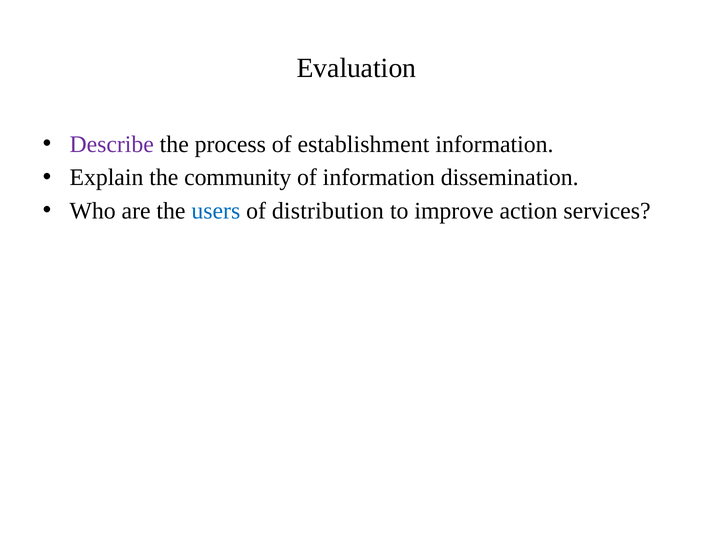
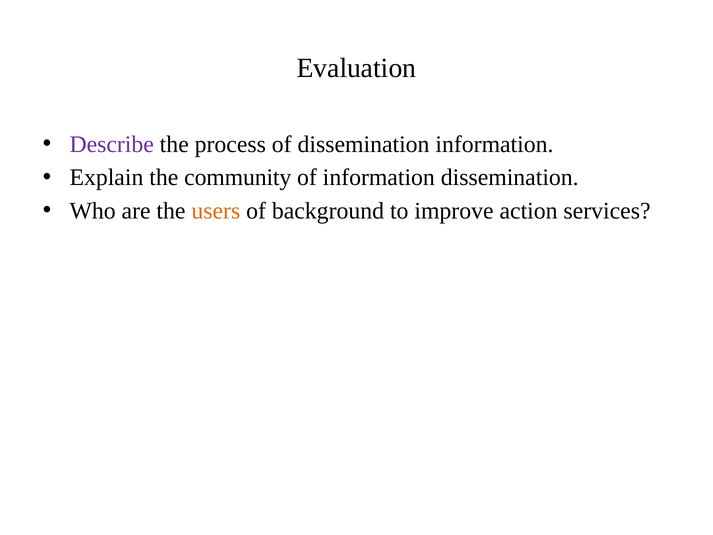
of establishment: establishment -> dissemination (364, 144)
users colour: blue -> orange (216, 211)
distribution: distribution -> background (328, 211)
